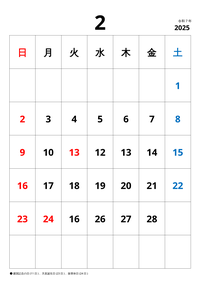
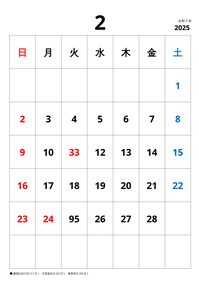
10 13: 13 -> 33 (74, 153)
24 16: 16 -> 95 (74, 220)
